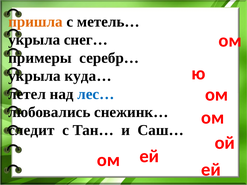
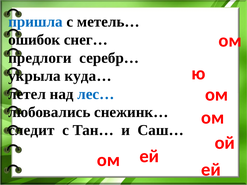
пришла colour: orange -> blue (35, 22)
укрыла: укрыла -> ошибок (34, 40)
примеры: примеры -> предлоги (40, 58)
